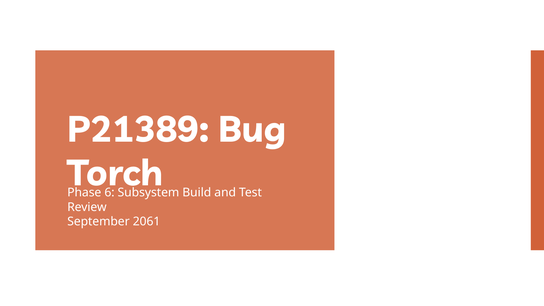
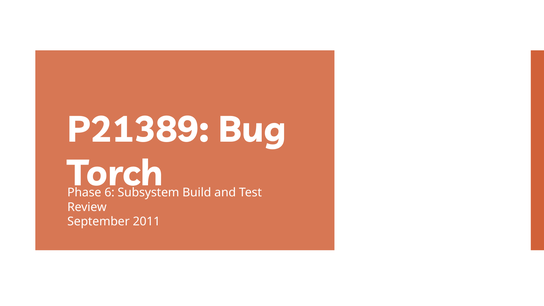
2061: 2061 -> 2011 (147, 222)
